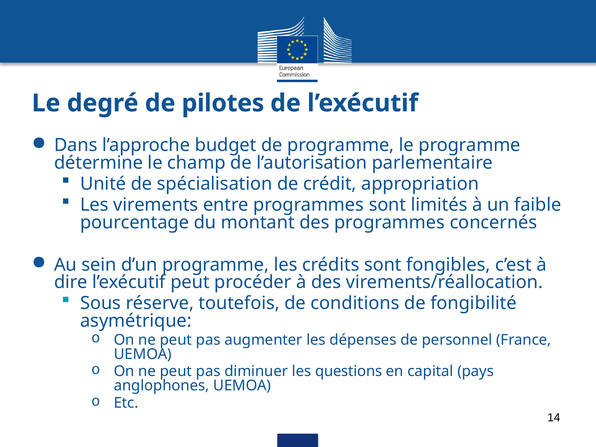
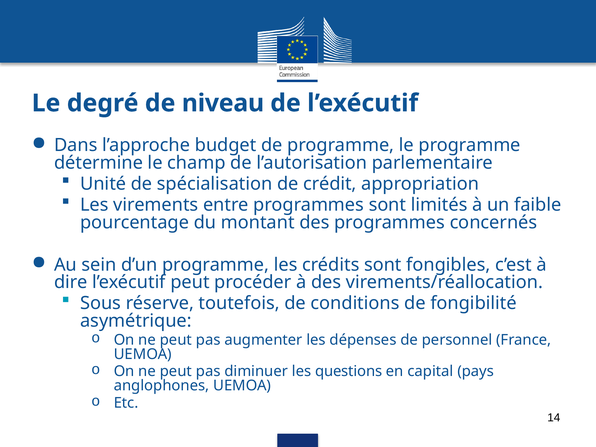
pilotes: pilotes -> niveau (223, 103)
